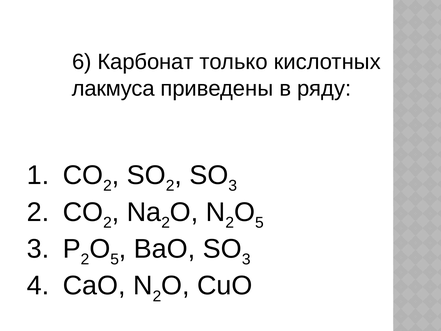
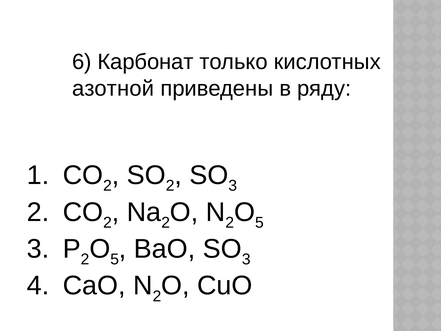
лакмуса: лакмуса -> азотной (113, 88)
